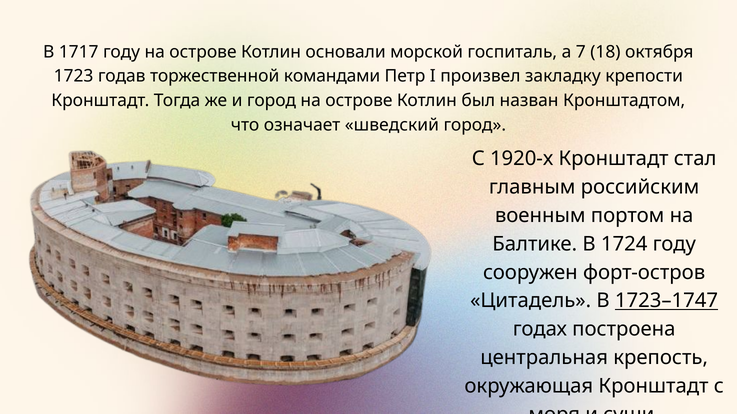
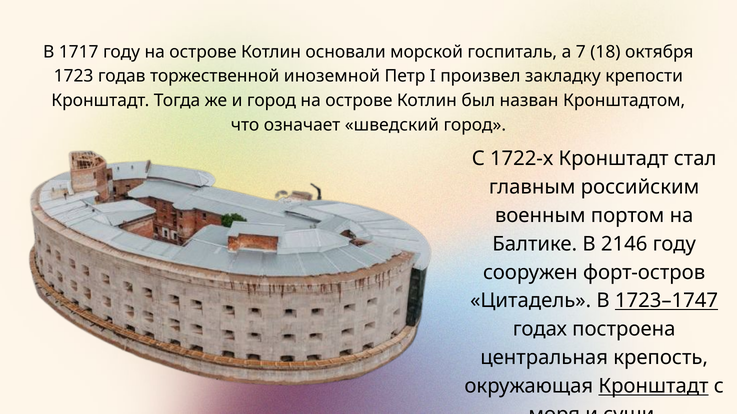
командами: командами -> иноземной (332, 76)
1920-х: 1920-х -> 1722-х (522, 159)
1724: 1724 -> 2146 (624, 244)
Кронштадт underline: none -> present (654, 387)
